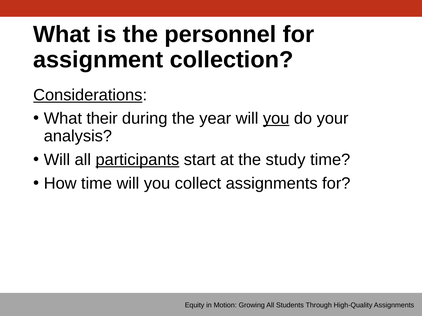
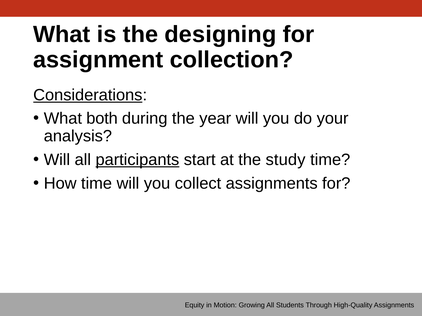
personnel: personnel -> designing (220, 35)
their: their -> both (102, 119)
you underline: present -> none (276, 119)
